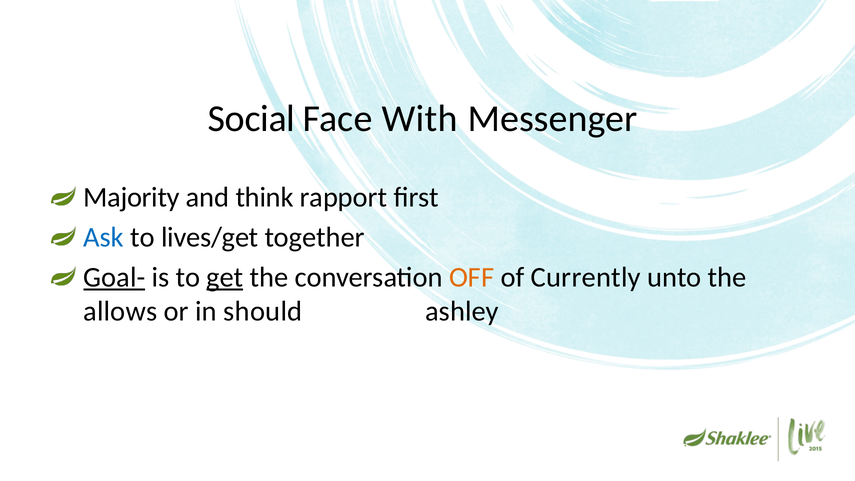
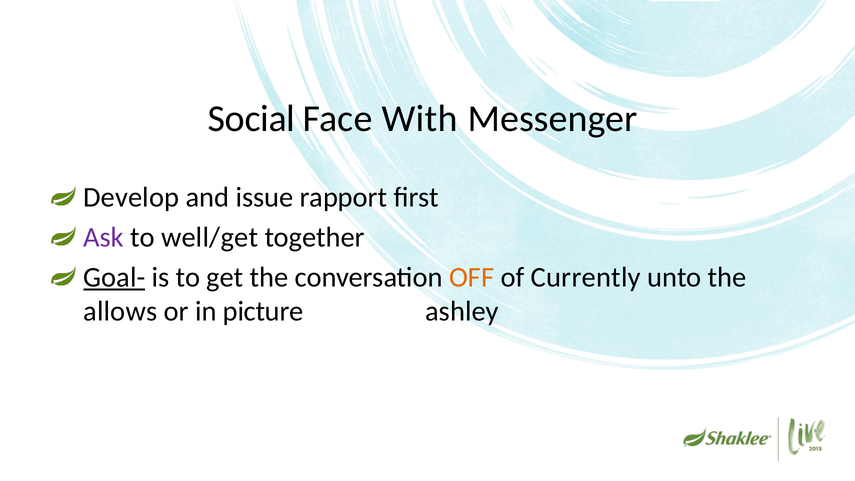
Majority: Majority -> Develop (131, 197)
think: think -> issue (265, 197)
Ask colour: blue -> purple (104, 237)
lives/get: lives/get -> well/get (210, 237)
get underline: present -> none (225, 277)
should: should -> picture (263, 311)
